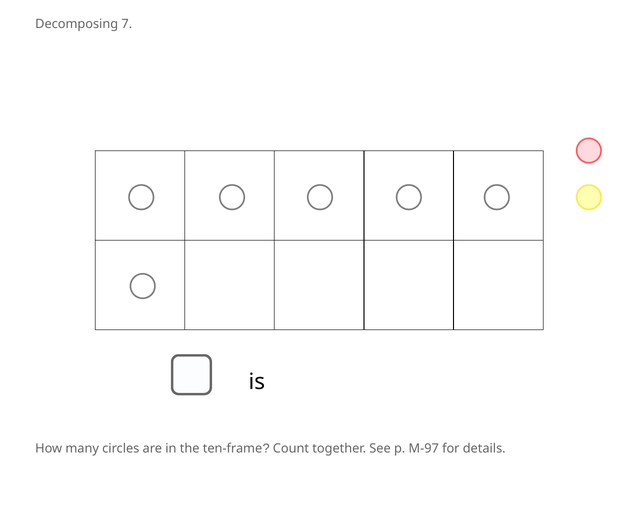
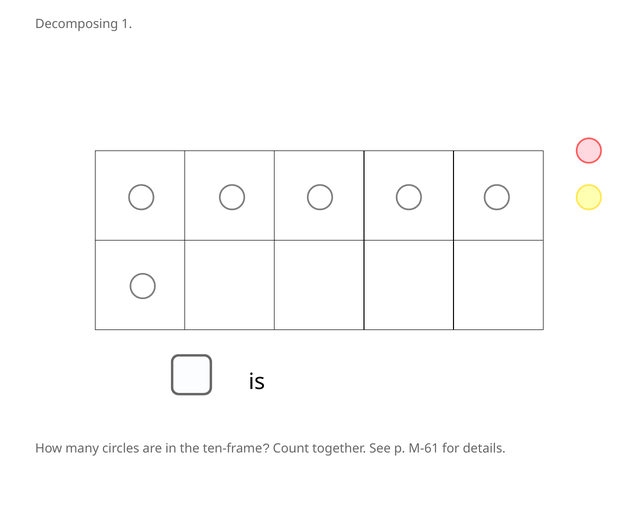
7: 7 -> 1 (127, 24)
M-97: M-97 -> M-61 (424, 448)
